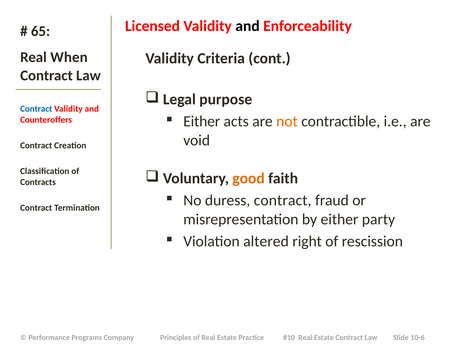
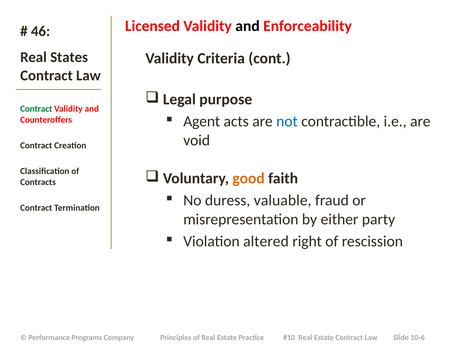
65: 65 -> 46 (41, 31)
When: When -> States (69, 57)
Contract colour: blue -> green (36, 109)
Either: Either -> Agent (202, 121)
not colour: orange -> blue (287, 121)
duress contract: contract -> valuable (283, 200)
